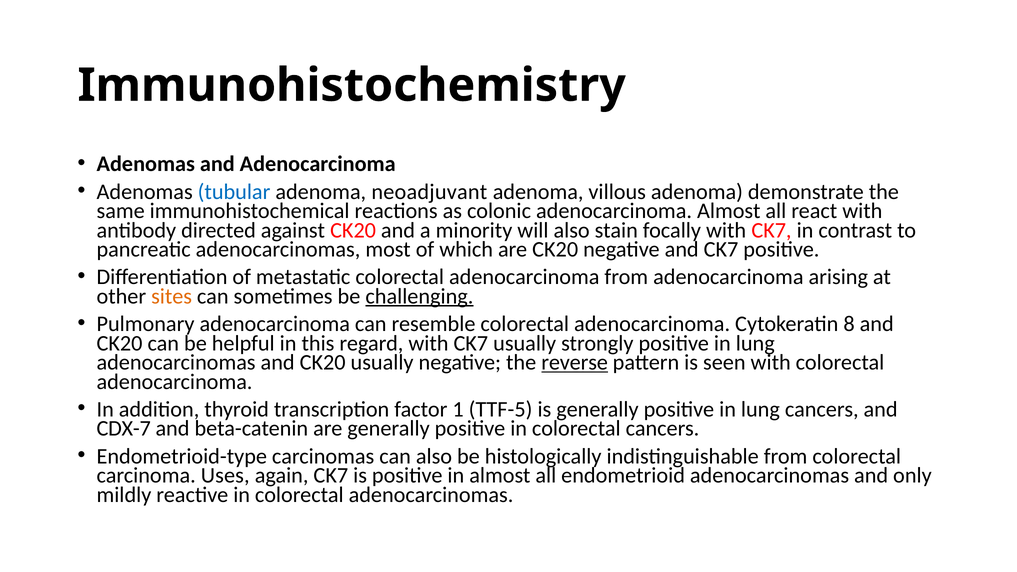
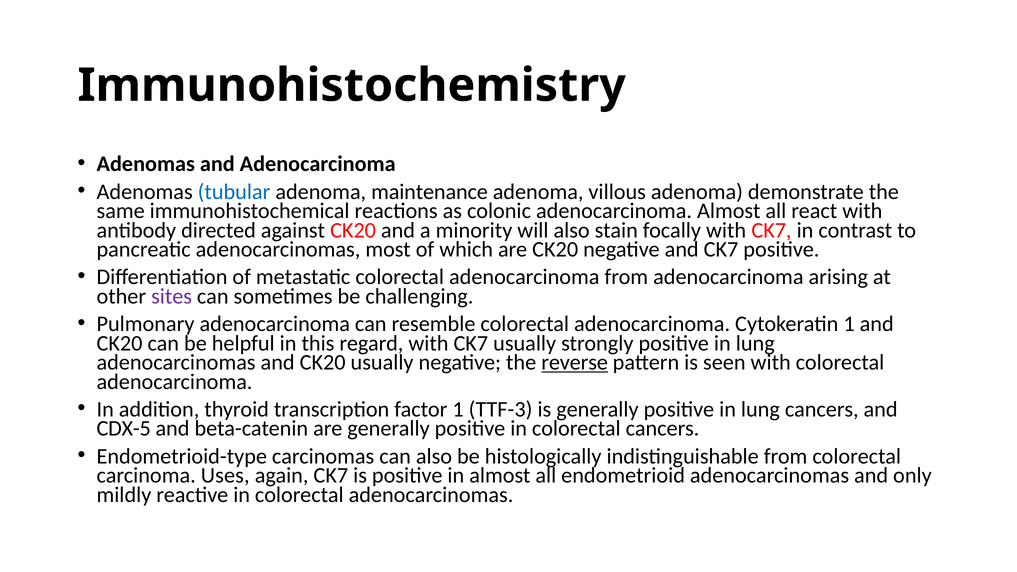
neoadjuvant: neoadjuvant -> maintenance (430, 192)
sites colour: orange -> purple (172, 296)
challenging underline: present -> none (419, 296)
Cytokeratin 8: 8 -> 1 (849, 324)
TTF-5: TTF-5 -> TTF-3 (501, 409)
CDX-7: CDX-7 -> CDX-5 (124, 429)
